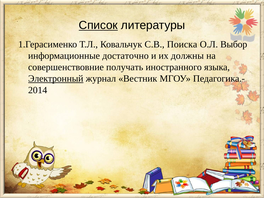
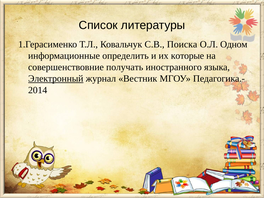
Список underline: present -> none (98, 25)
Выбор: Выбор -> Одном (234, 44)
достаточно: достаточно -> определить (126, 56)
должны: должны -> которые (187, 56)
